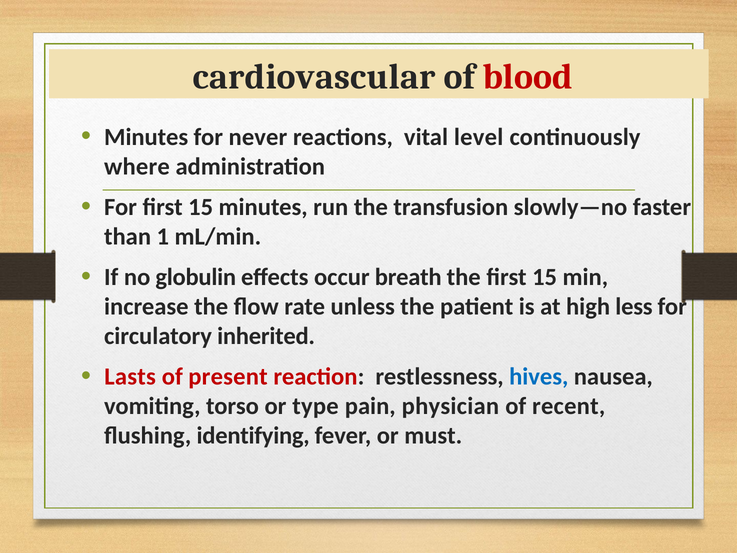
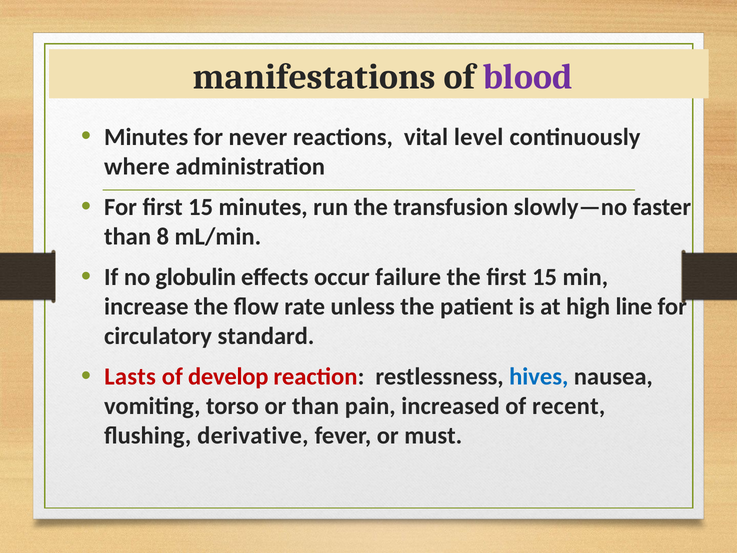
cardiovascular: cardiovascular -> manifestations (314, 77)
blood colour: red -> purple (528, 77)
1: 1 -> 8 (163, 236)
breath: breath -> failure (408, 277)
less: less -> line (634, 306)
inherited: inherited -> standard (266, 336)
present: present -> develop (228, 376)
or type: type -> than (316, 406)
physician: physician -> increased (450, 406)
identifying: identifying -> derivative (253, 435)
